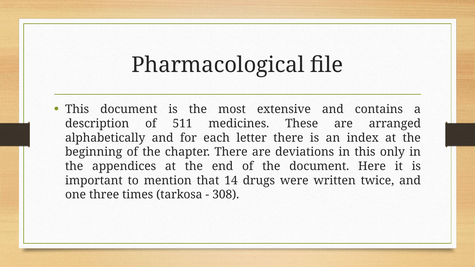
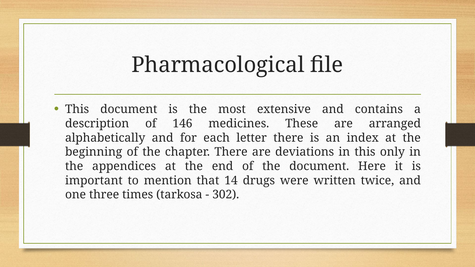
511: 511 -> 146 (182, 124)
308: 308 -> 302 (226, 195)
